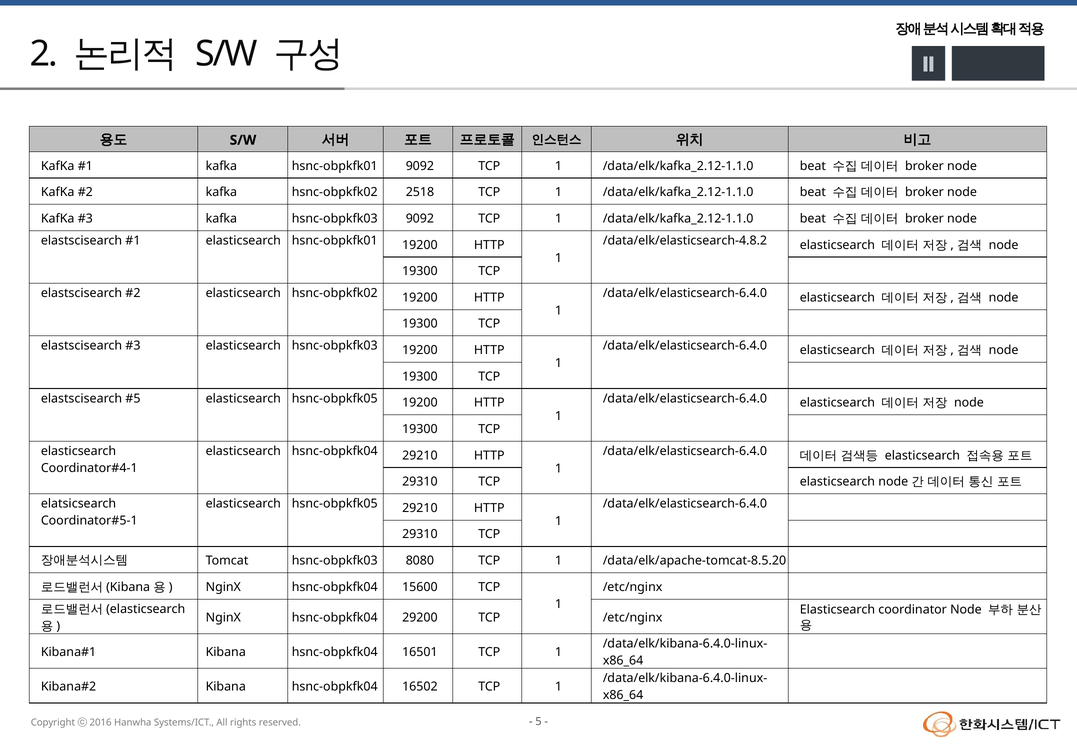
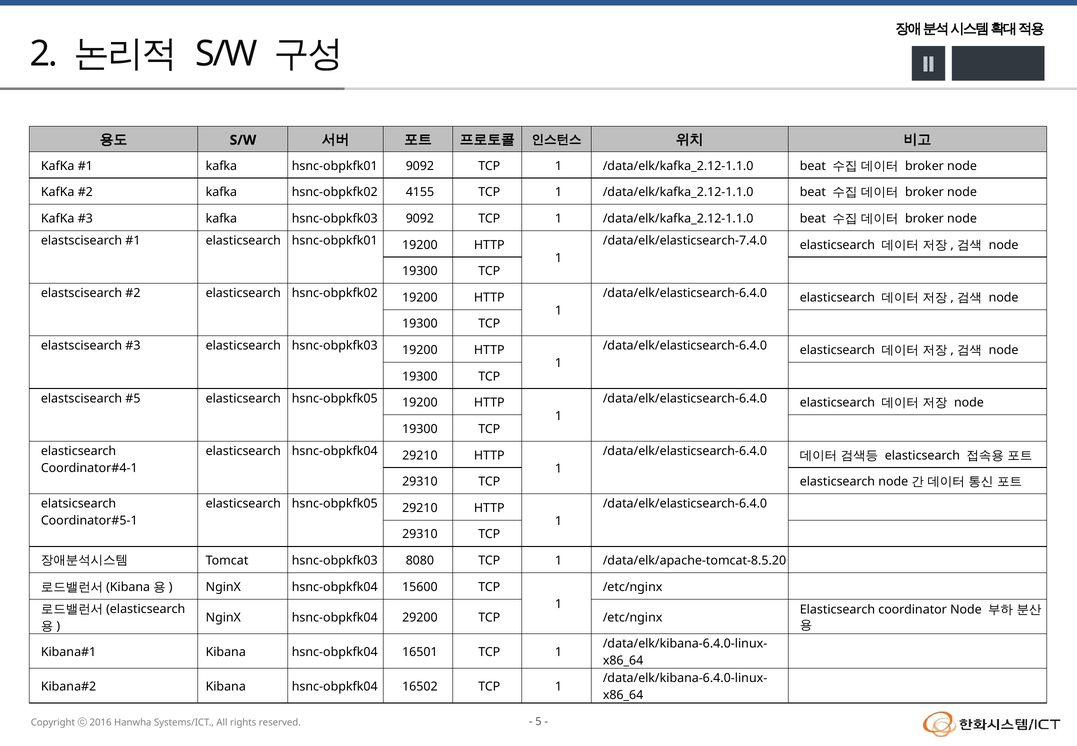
2518: 2518 -> 4155 (420, 192)
/data/elk/elasticsearch-4.8.2: /data/elk/elasticsearch-4.8.2 -> /data/elk/elasticsearch-7.4.0 (685, 240)
